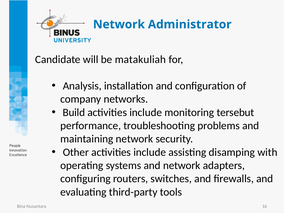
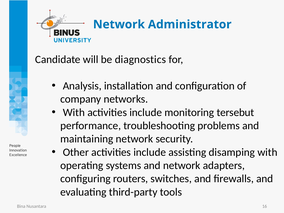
matakuliah: matakuliah -> diagnostics (140, 59)
Build: Build -> With (74, 112)
